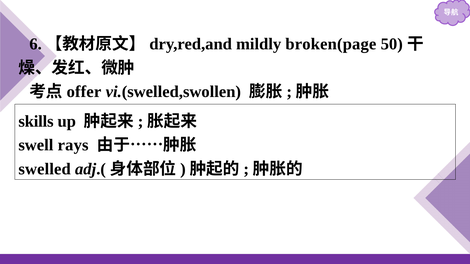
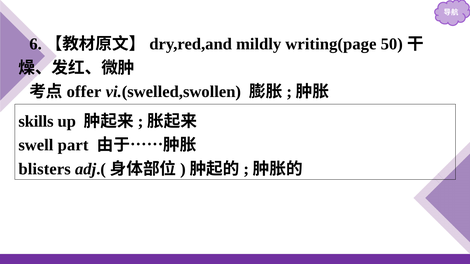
broken(page: broken(page -> writing(page (331, 44)
rays: rays -> part (73, 145)
swelled: swelled -> blisters (45, 169)
